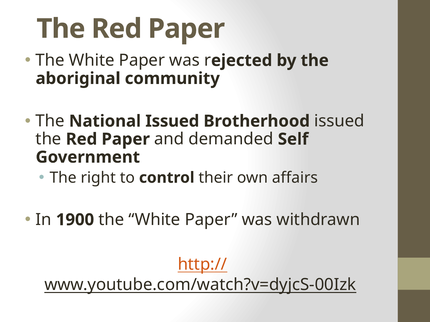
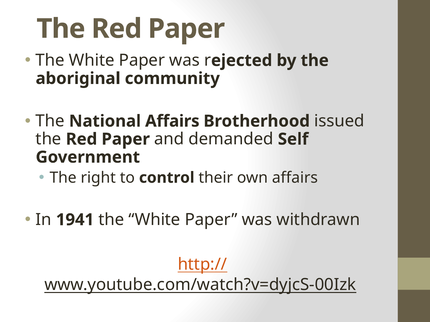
National Issued: Issued -> Affairs (172, 121)
1900: 1900 -> 1941 (75, 220)
